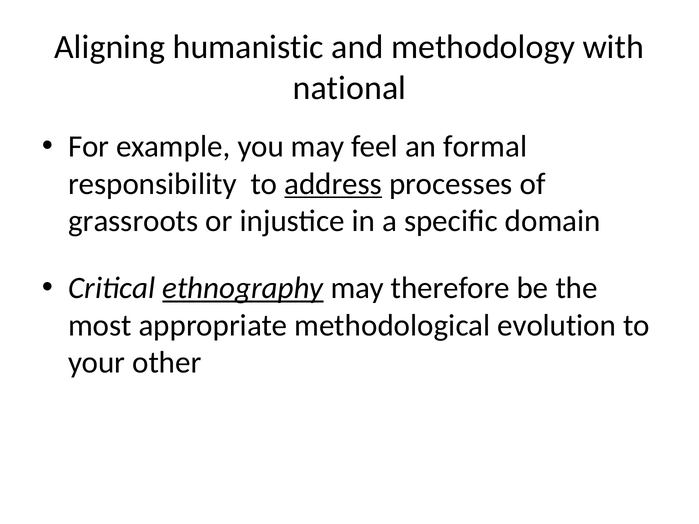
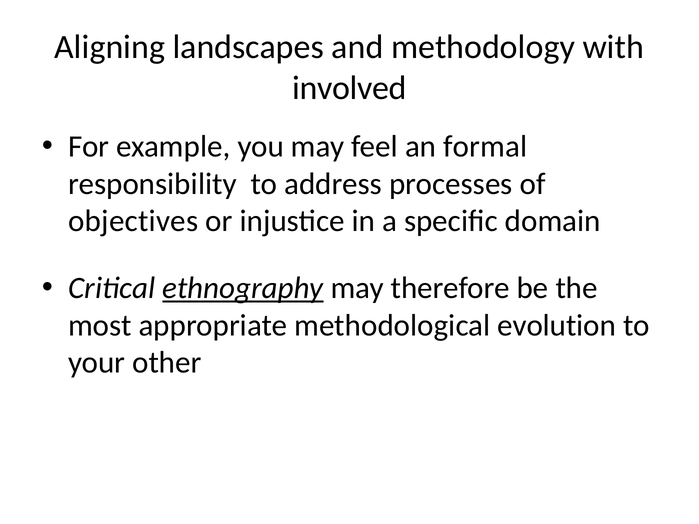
humanistic: humanistic -> landscapes (248, 47)
national: national -> involved (350, 88)
address underline: present -> none (333, 184)
grassroots: grassroots -> objectives (133, 221)
